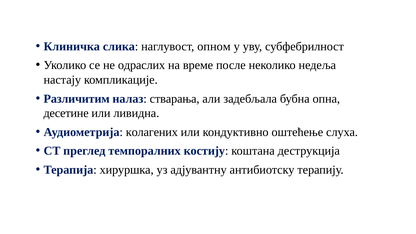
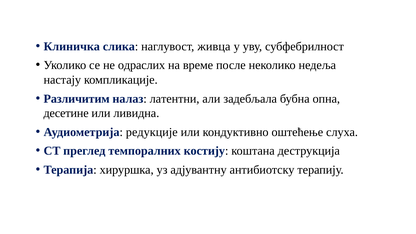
опном: опном -> живца (214, 46)
стварања: стварања -> латентни (175, 99)
колагених: колагених -> редукције (152, 132)
